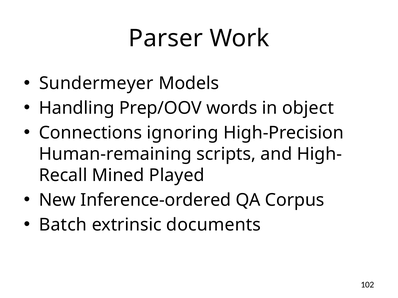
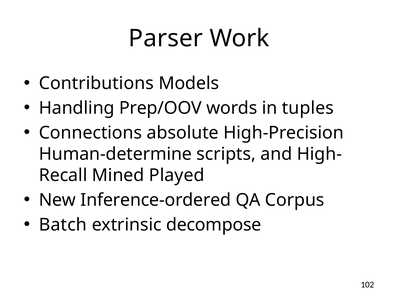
Sundermeyer: Sundermeyer -> Contributions (96, 83)
object: object -> tuples (308, 108)
ignoring: ignoring -> absolute (183, 133)
Human-remaining: Human-remaining -> Human-determine (115, 154)
documents: documents -> decompose (214, 225)
